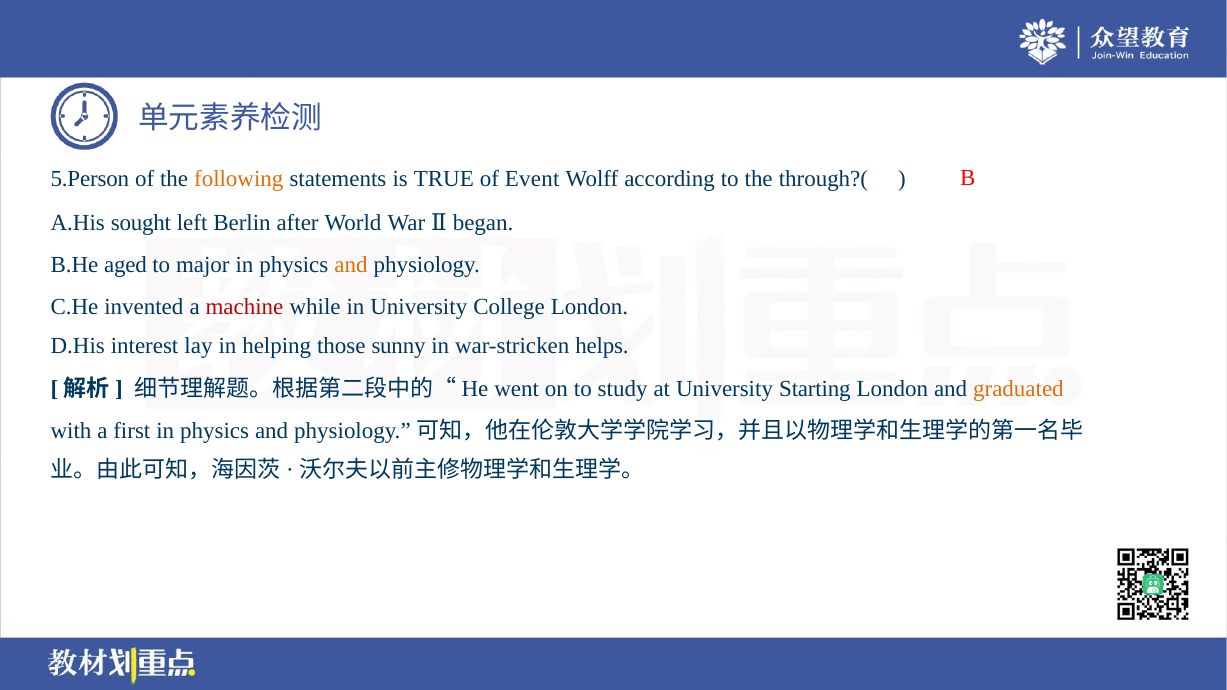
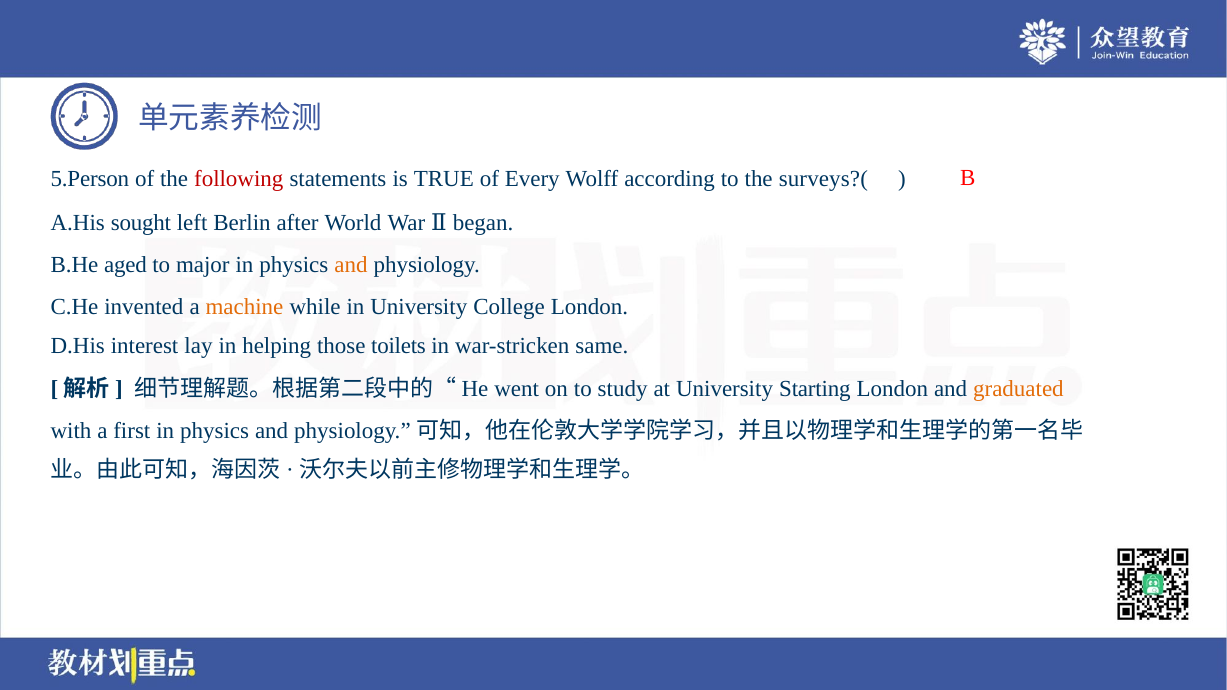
following colour: orange -> red (239, 179)
Event: Event -> Every (532, 179)
through?(: through?( -> surveys?( (823, 179)
machine colour: red -> orange (244, 307)
sunny: sunny -> toilets (399, 346)
helps: helps -> same (602, 346)
